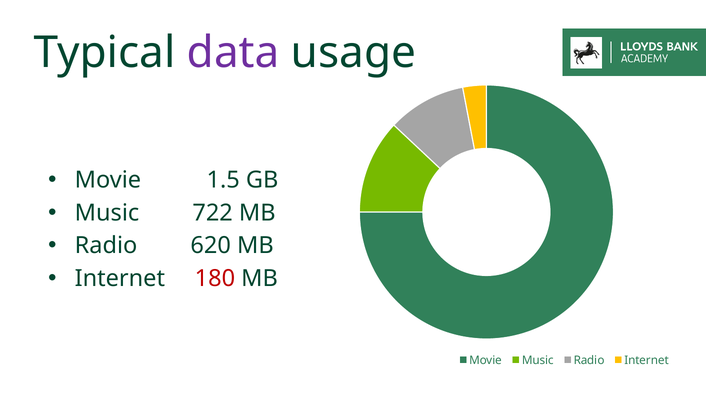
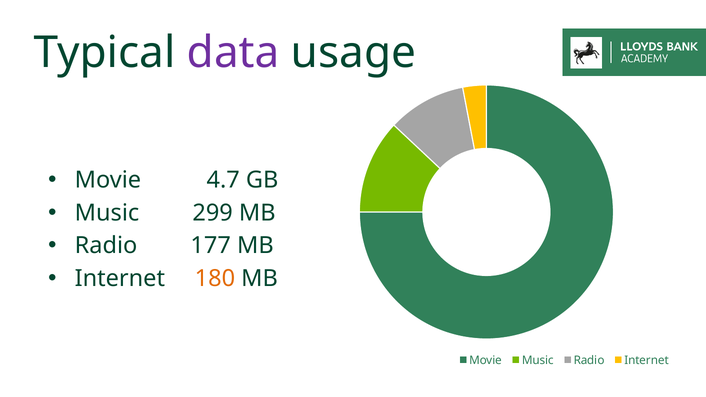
1.5: 1.5 -> 4.7 (223, 180)
722: 722 -> 299 (213, 213)
620: 620 -> 177 (211, 246)
180 colour: red -> orange (215, 278)
